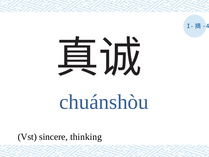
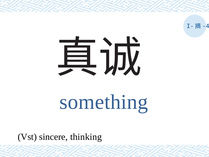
chuánshòu: chuánshòu -> something (104, 102)
